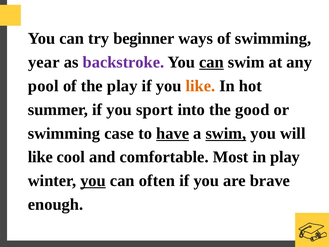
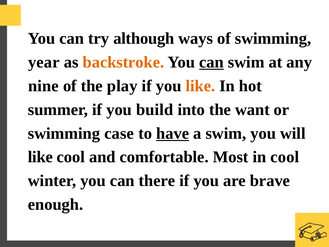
beginner: beginner -> although (144, 38)
backstroke colour: purple -> orange (123, 62)
pool: pool -> nine (43, 86)
sport: sport -> build (155, 110)
good: good -> want (252, 110)
swim underline: present -> none (226, 133)
in play: play -> cool (285, 157)
you underline: present -> none (93, 181)
often: often -> there (157, 181)
